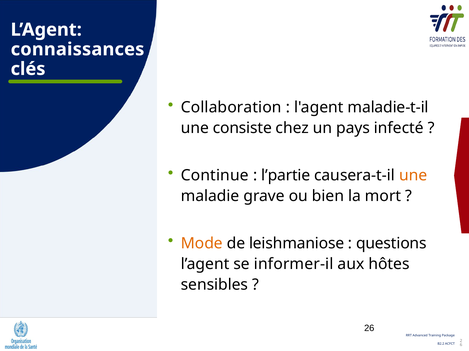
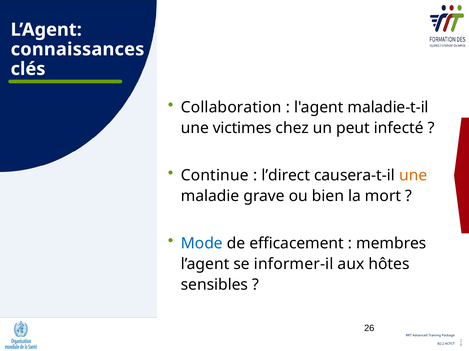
consiste: consiste -> victimes (242, 128)
pays: pays -> peut (353, 128)
l’partie: l’partie -> l’direct (286, 176)
Mode colour: orange -> blue (202, 244)
leishmaniose: leishmaniose -> efficacement (297, 244)
questions: questions -> membres (391, 244)
